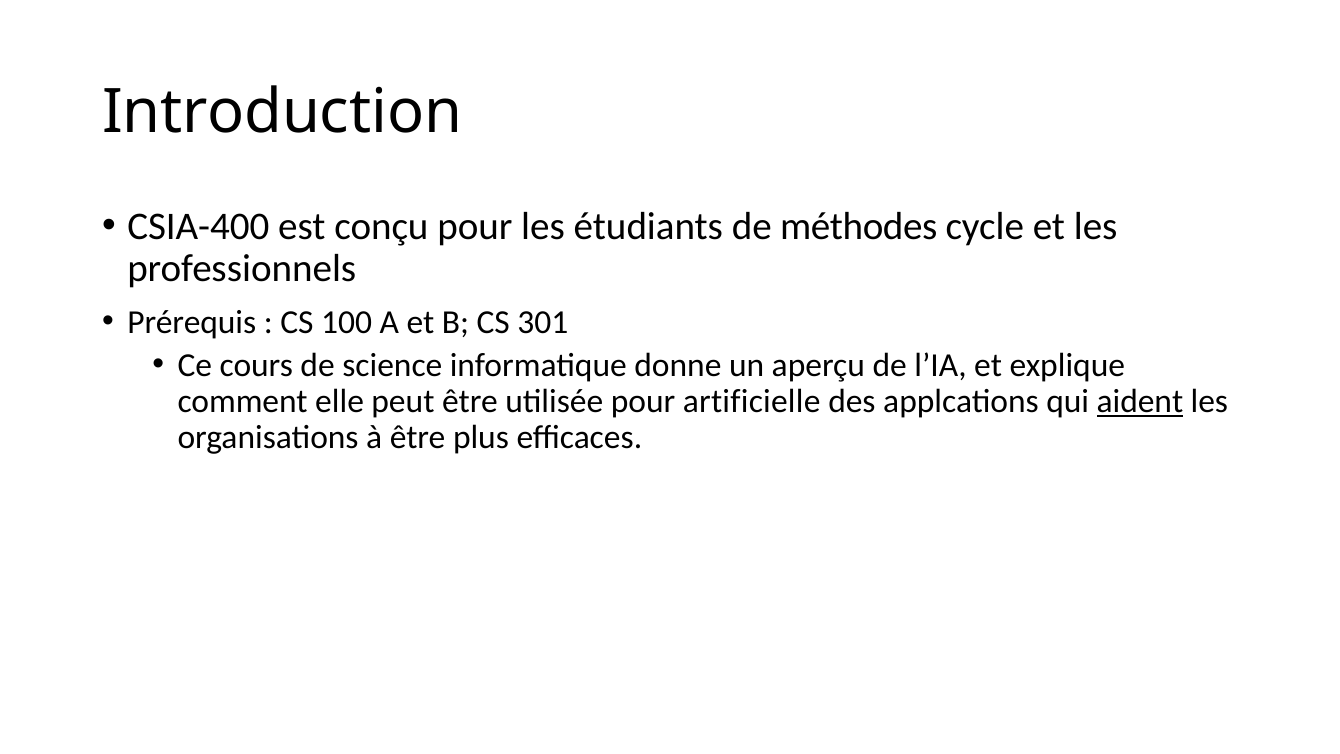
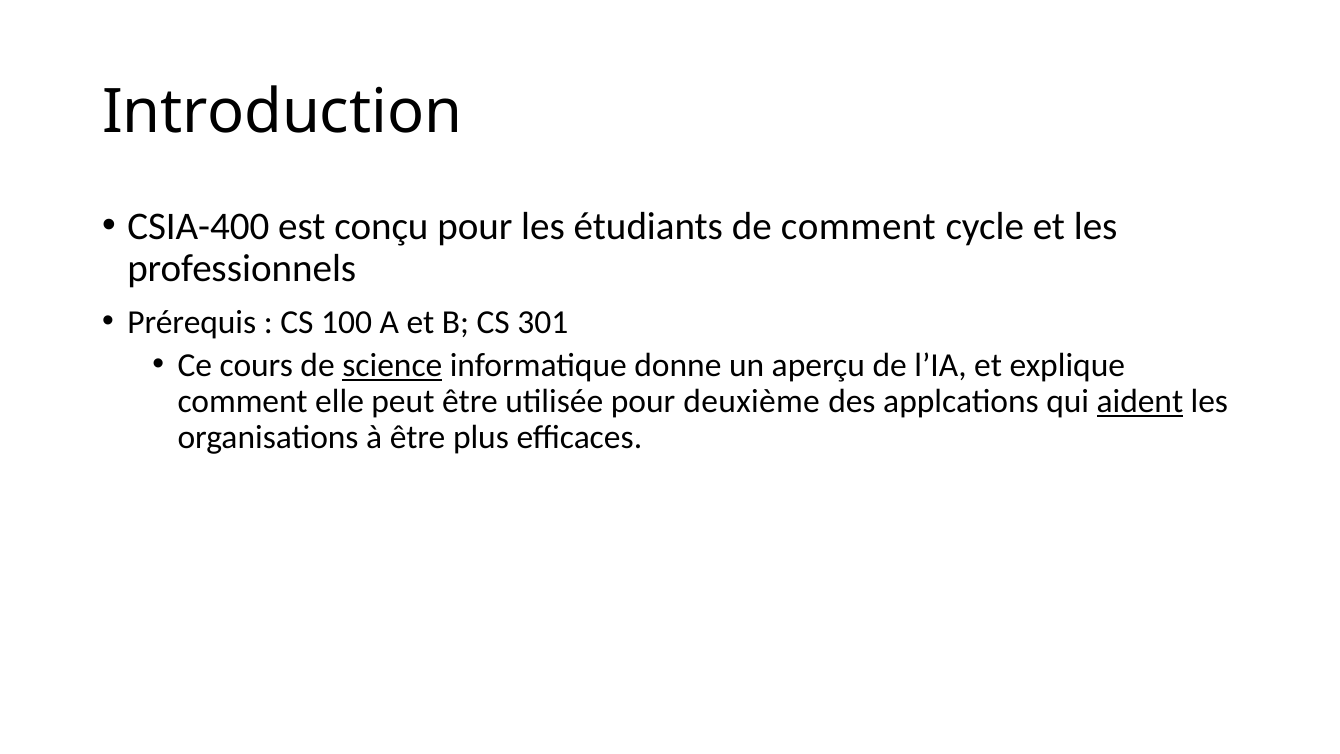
de méthodes: méthodes -> comment (858, 227)
science underline: none -> present (392, 365)
artificielle: artificielle -> deuxième (752, 401)
